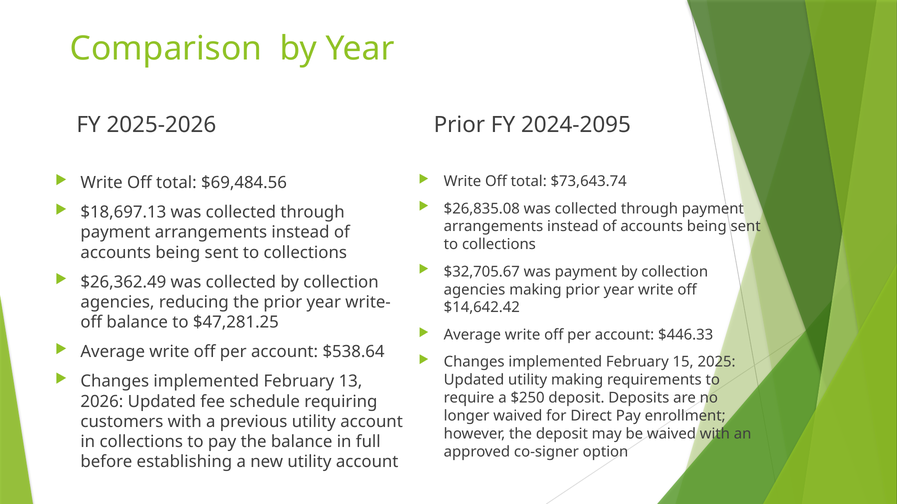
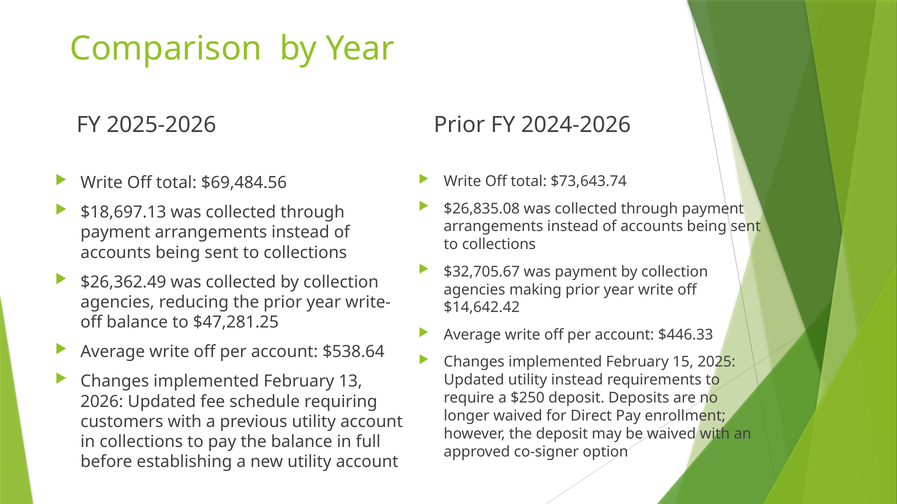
2024-2095: 2024-2095 -> 2024-2026 (576, 125)
utility making: making -> instead (577, 380)
